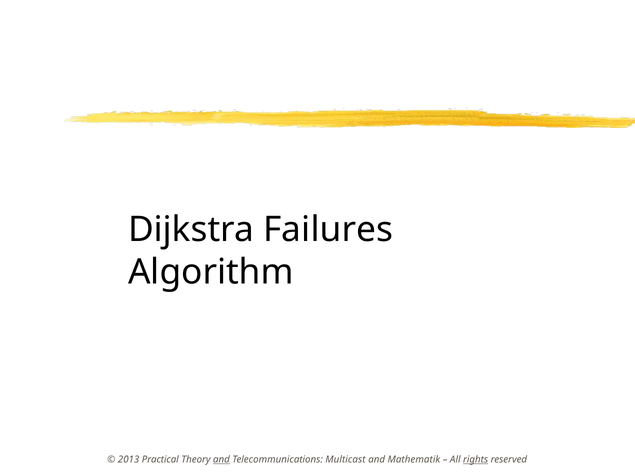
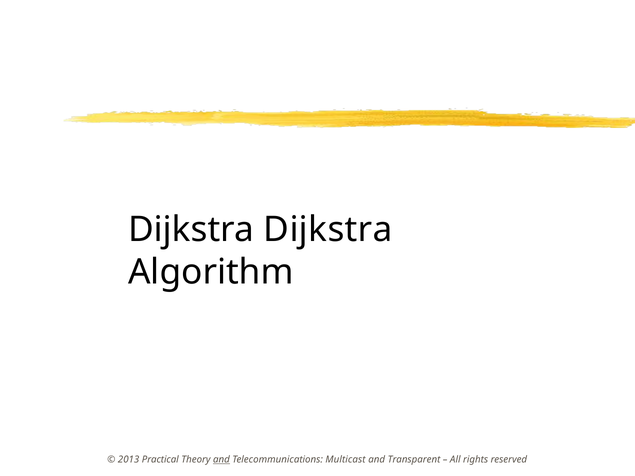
Dijkstra Failures: Failures -> Dijkstra (328, 230)
Mathematik: Mathematik -> Transparent (414, 460)
rights underline: present -> none (476, 460)
